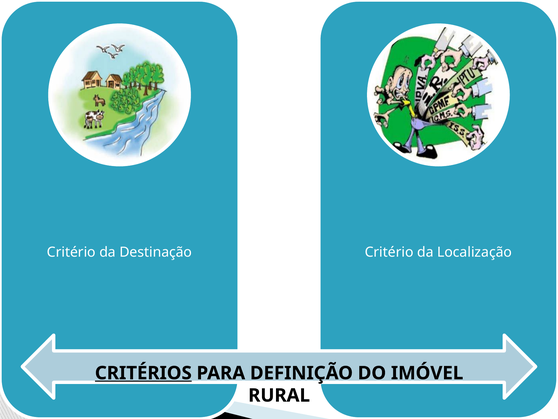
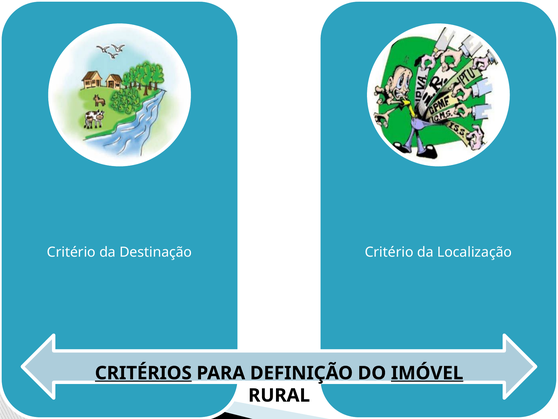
IMÓVEL underline: none -> present (427, 373)
